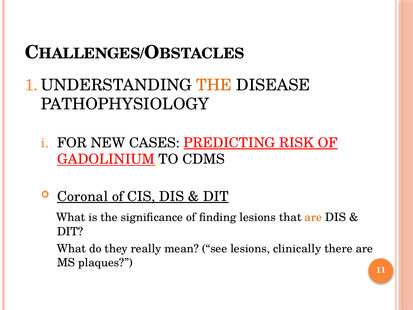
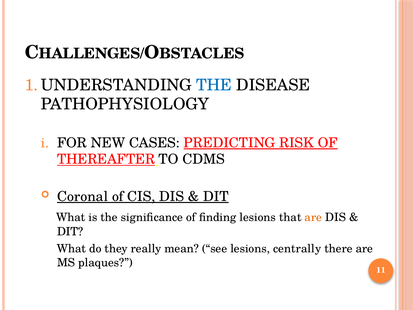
THE colour: orange -> blue (214, 85)
GADOLINIUM: GADOLINIUM -> THEREAFTER (106, 159)
clinically: clinically -> centrally (297, 249)
